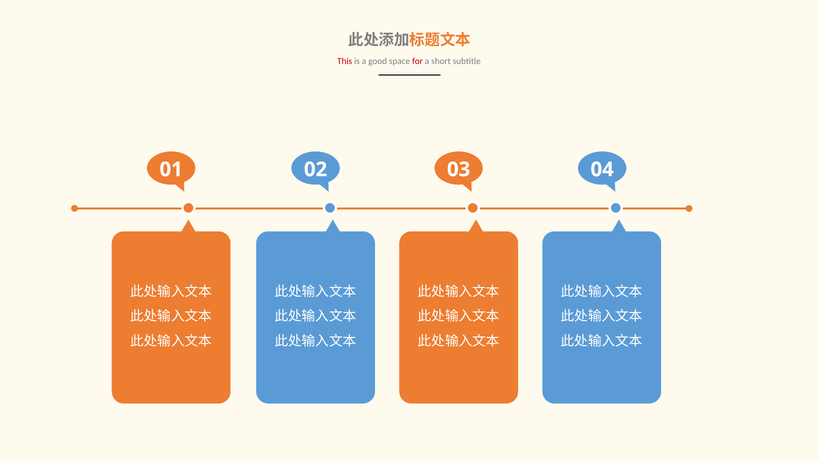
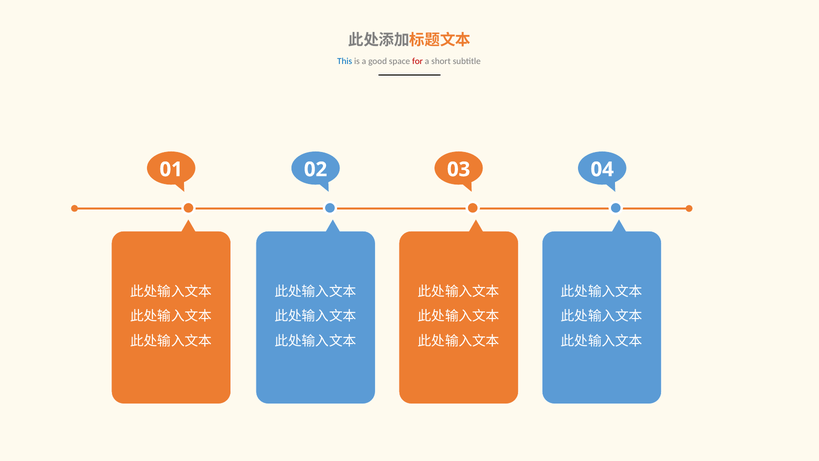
This colour: red -> blue (345, 61)
